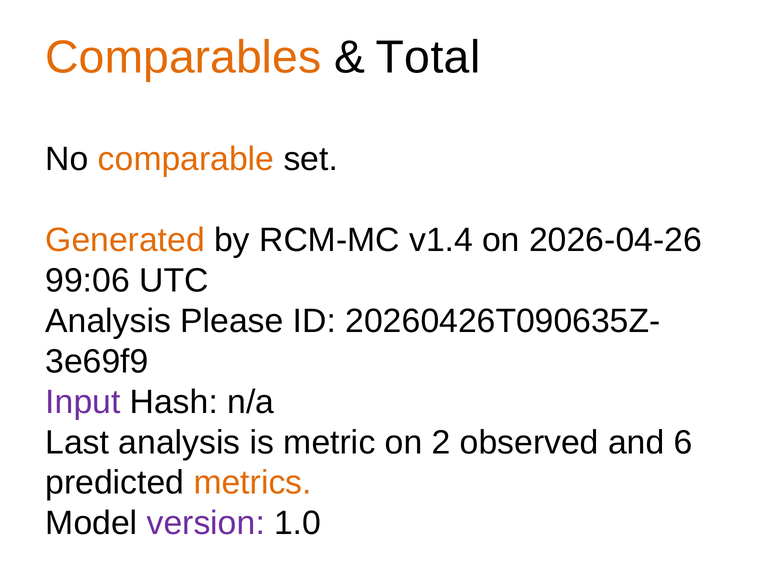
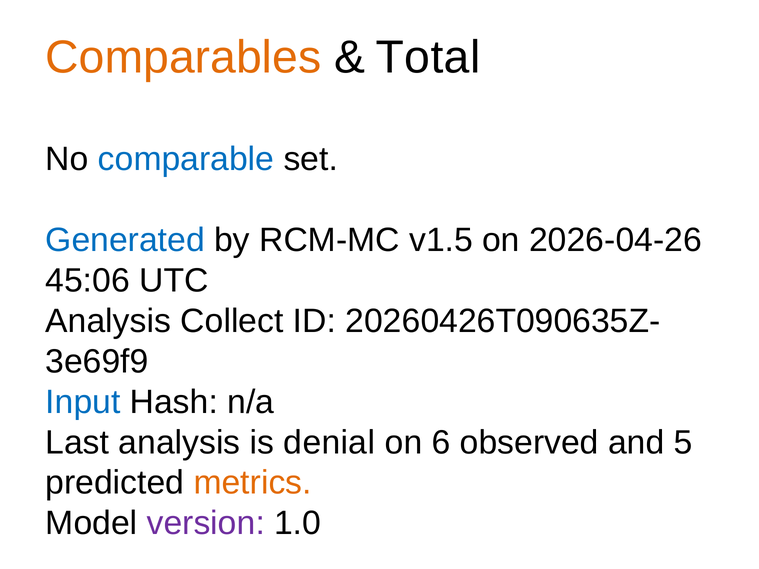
comparable colour: orange -> blue (186, 159)
Generated colour: orange -> blue (125, 240)
v1.4: v1.4 -> v1.5 (441, 240)
99:06: 99:06 -> 45:06 (88, 281)
Please: Please -> Collect (232, 321)
Input colour: purple -> blue (83, 402)
metric: metric -> denial (329, 443)
2: 2 -> 6 (441, 443)
6: 6 -> 5 (683, 443)
